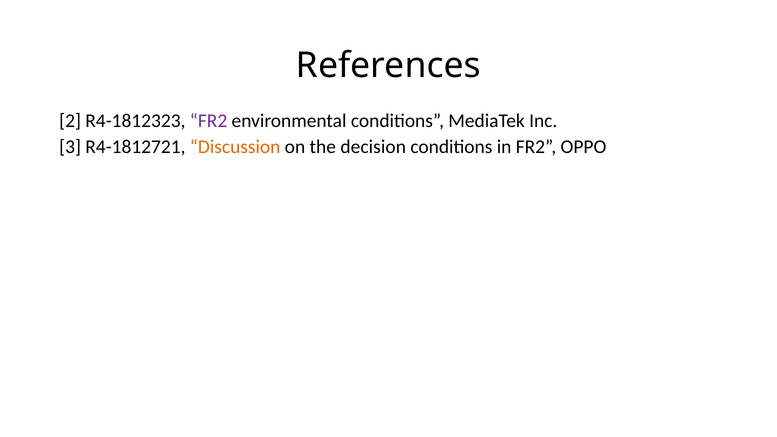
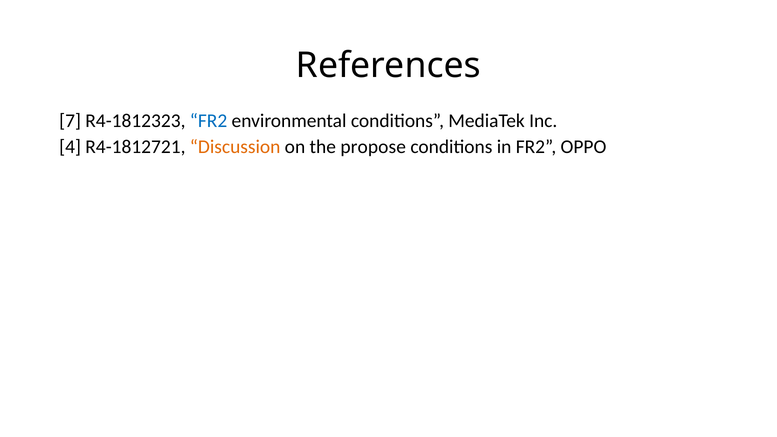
2: 2 -> 7 (70, 121)
FR2 colour: purple -> blue (209, 121)
3: 3 -> 4 (70, 147)
decision: decision -> propose (373, 147)
